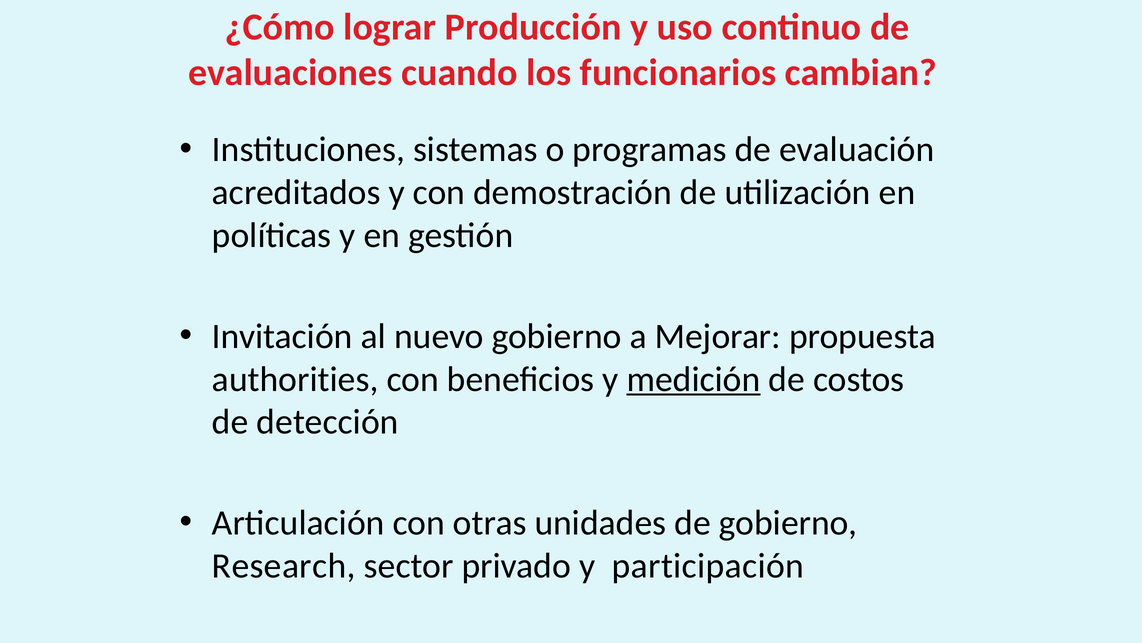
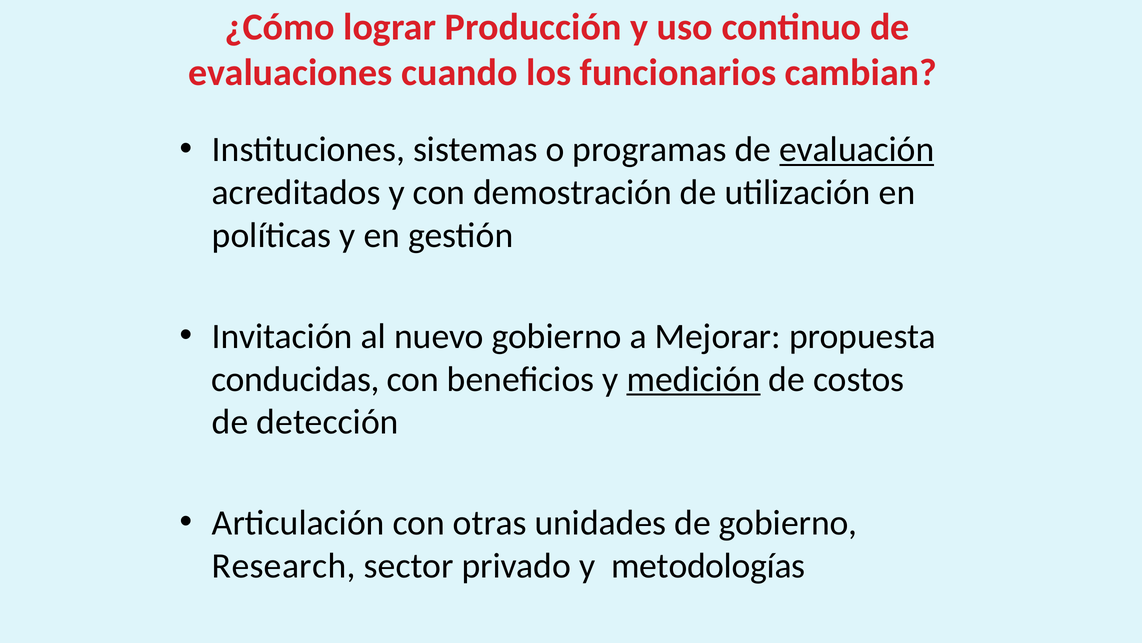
evaluación underline: none -> present (857, 150)
authorities: authorities -> conducidas (295, 379)
participación: participación -> metodologías (708, 565)
